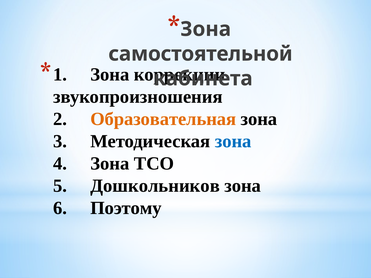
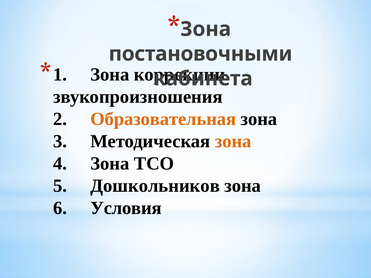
самостоятельной: самостоятельной -> постановочными (201, 54)
зона colour: blue -> orange (233, 141)
Поэтому: Поэтому -> Условия (126, 208)
